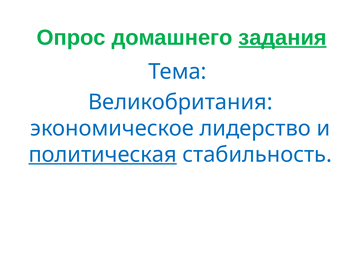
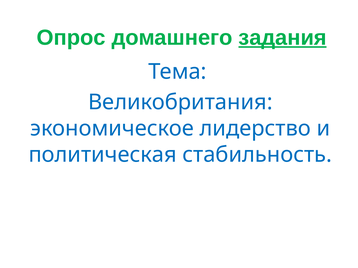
политическая underline: present -> none (103, 155)
